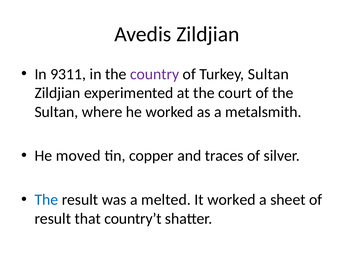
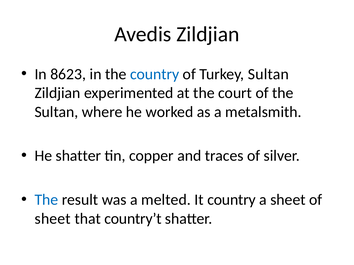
9311: 9311 -> 8623 (68, 74)
country colour: purple -> blue (155, 74)
He moved: moved -> shatter (78, 156)
It worked: worked -> country (232, 200)
result: result -> sheet (53, 219)
